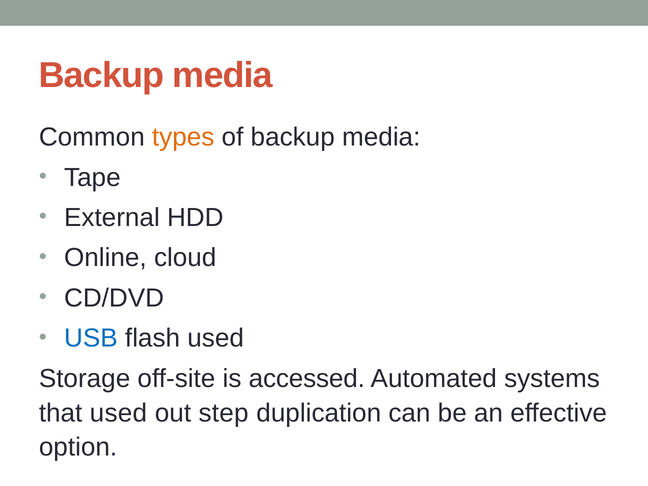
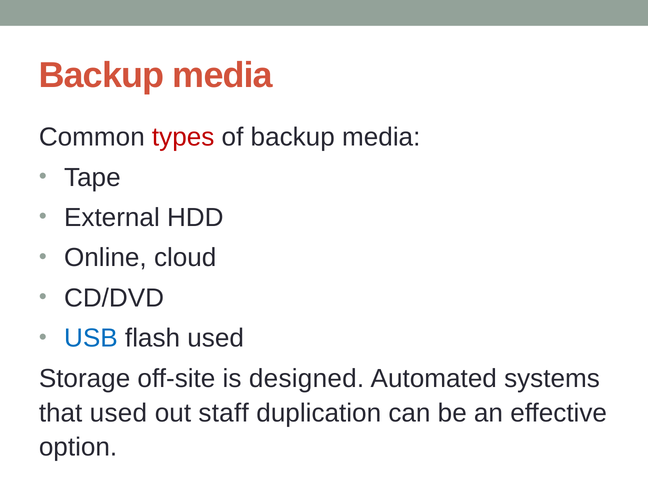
types colour: orange -> red (183, 137)
accessed: accessed -> designed (307, 378)
step: step -> staff (224, 413)
